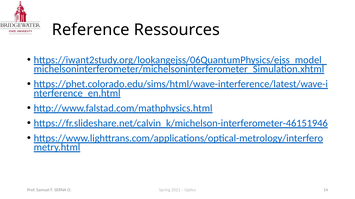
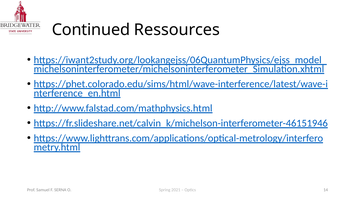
Reference: Reference -> Continued (91, 30)
